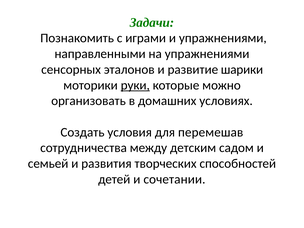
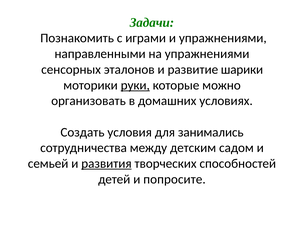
перемешав: перемешав -> занимались (211, 132)
развития underline: none -> present (106, 164)
сочетании: сочетании -> попросите (175, 179)
